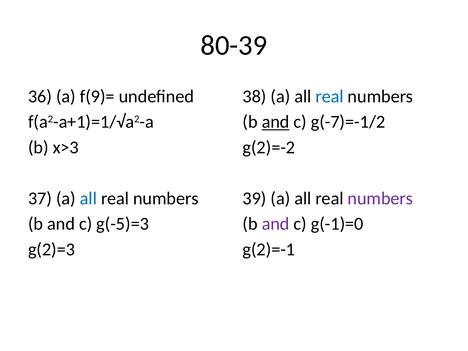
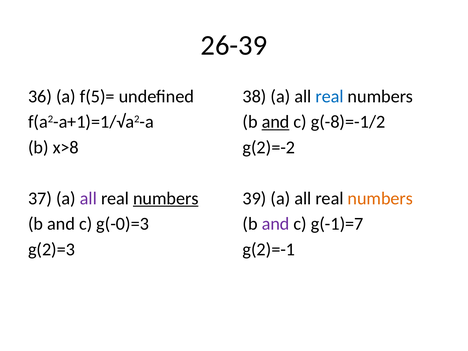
80-39: 80-39 -> 26-39 (234, 45)
f(9)=: f(9)= -> f(5)= (97, 96)
g(-7)=-1/2: g(-7)=-1/2 -> g(-8)=-1/2 (348, 122)
x>3: x>3 -> x>8 (66, 147)
all colour: blue -> purple (88, 198)
numbers underline: none -> present (166, 198)
numbers colour: purple -> orange (380, 198)
g(-5)=3: g(-5)=3 -> g(-0)=3 (123, 224)
g(-1)=0: g(-1)=0 -> g(-1)=7 (337, 224)
